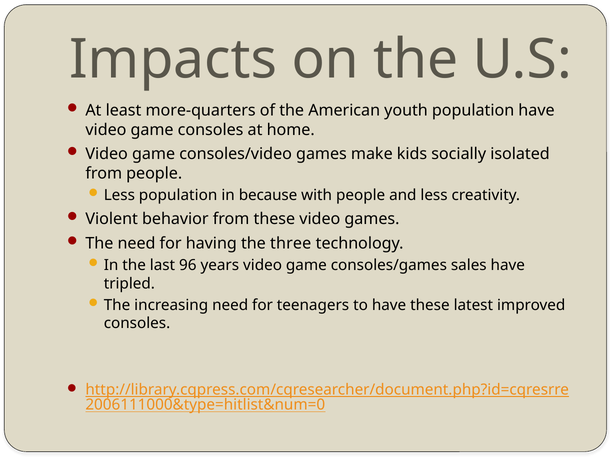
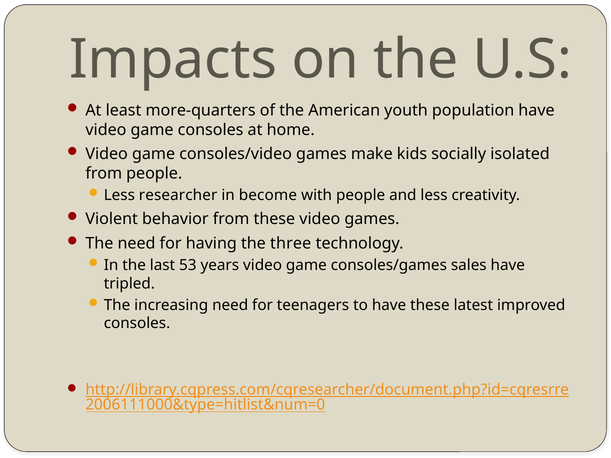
Less population: population -> researcher (178, 195)
because: because -> become (268, 195)
96: 96 -> 53 (188, 265)
